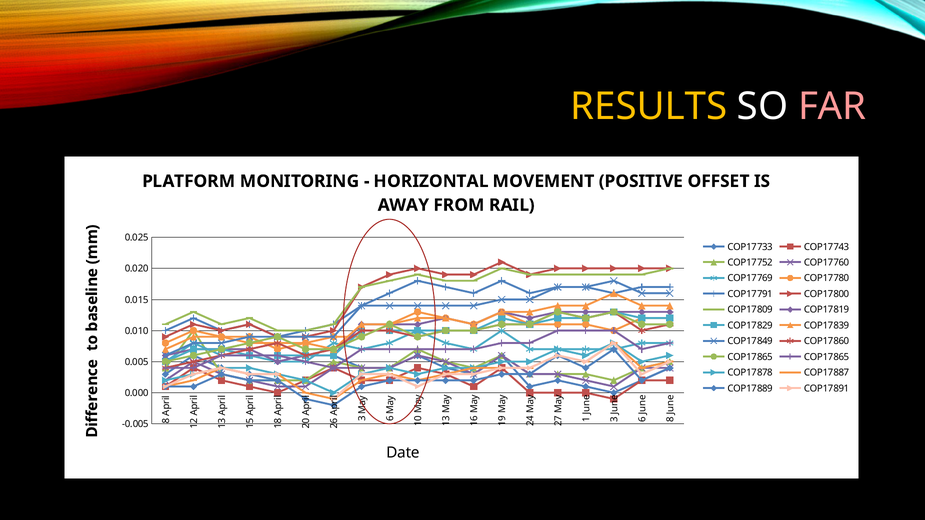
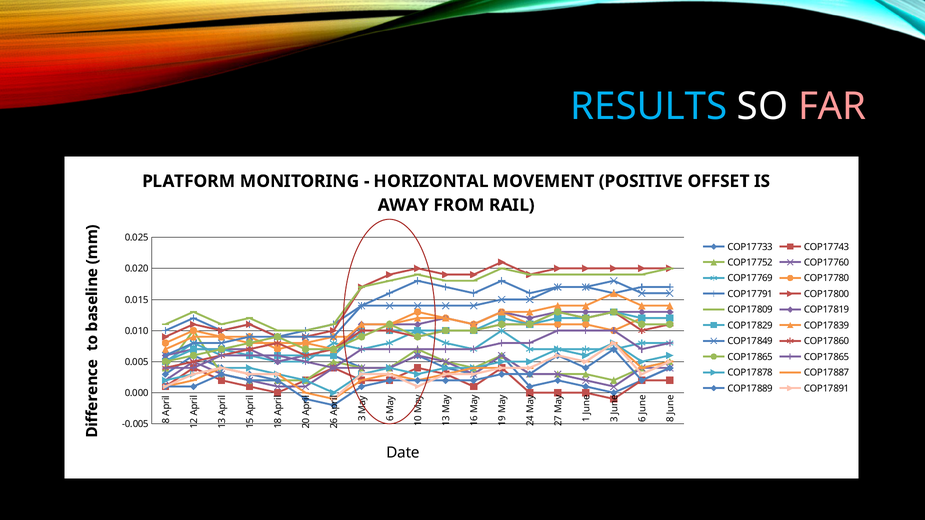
RESULTS colour: yellow -> light blue (649, 107)
